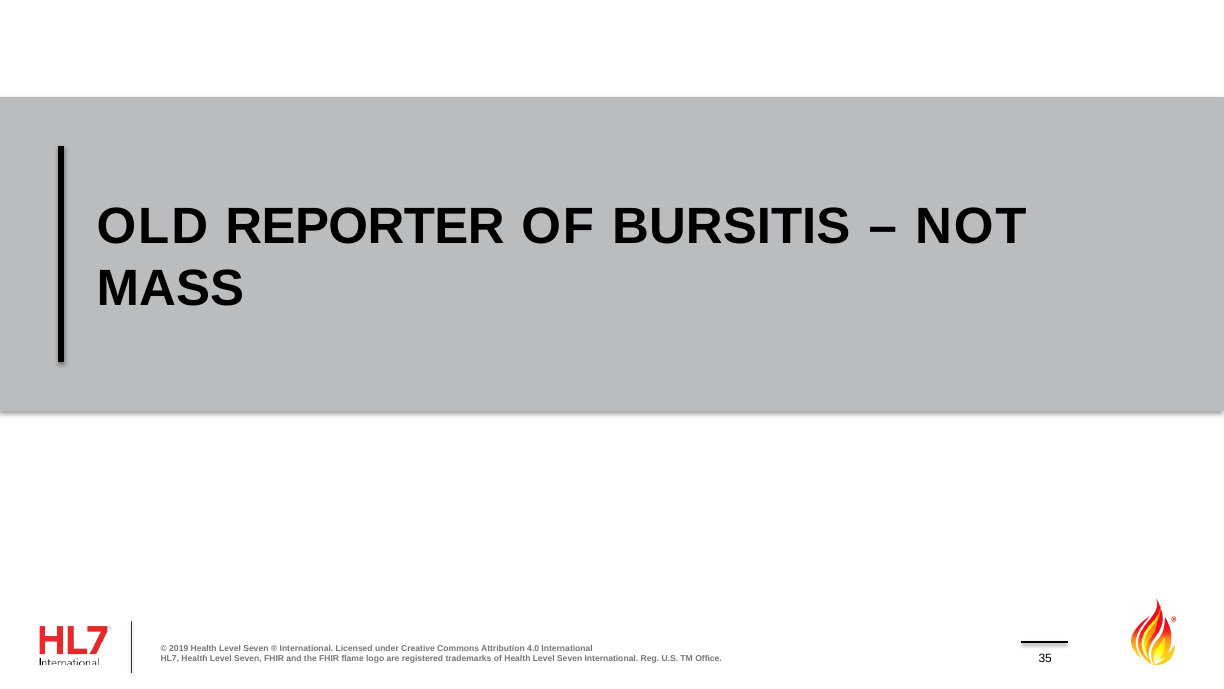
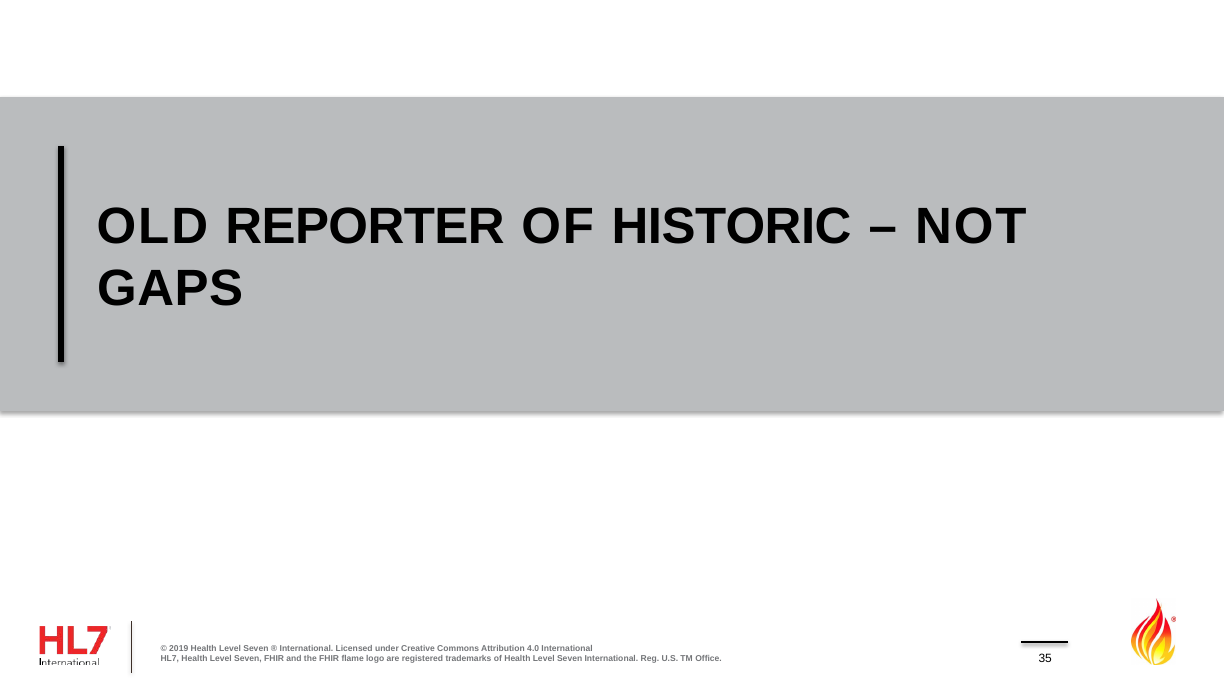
BURSITIS: BURSITIS -> HISTORIC (732, 227)
MASS: MASS -> GAPS (170, 288)
